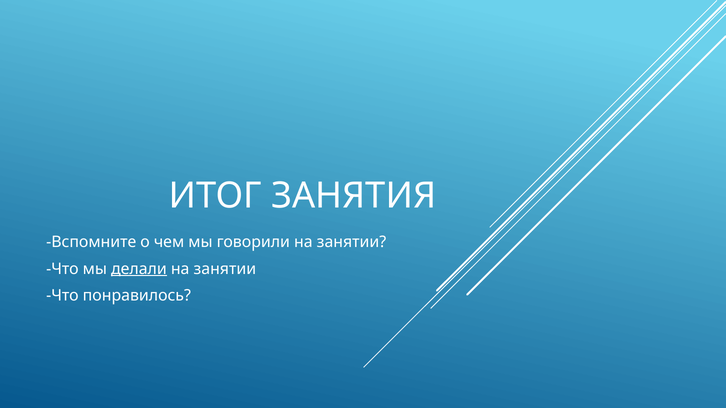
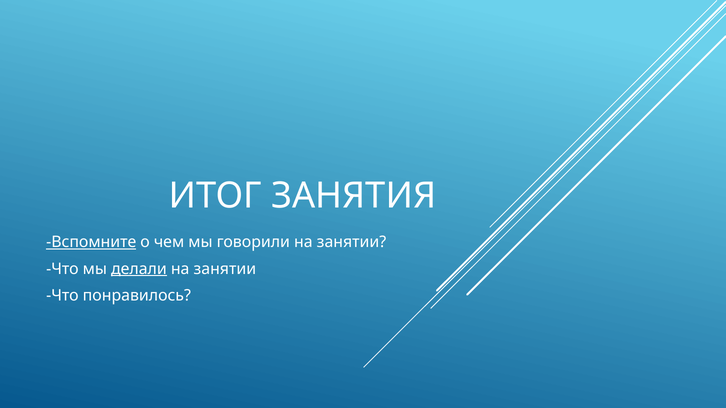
Вспомните underline: none -> present (91, 242)
